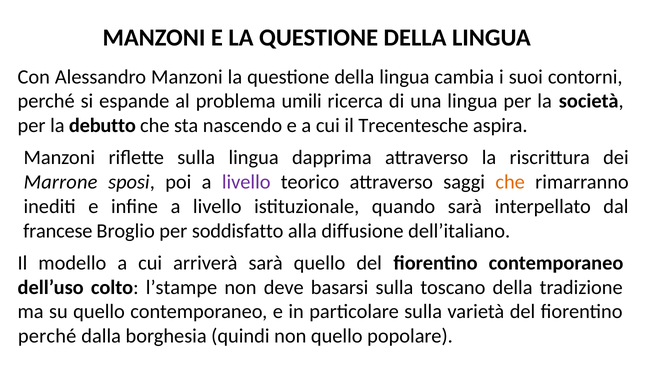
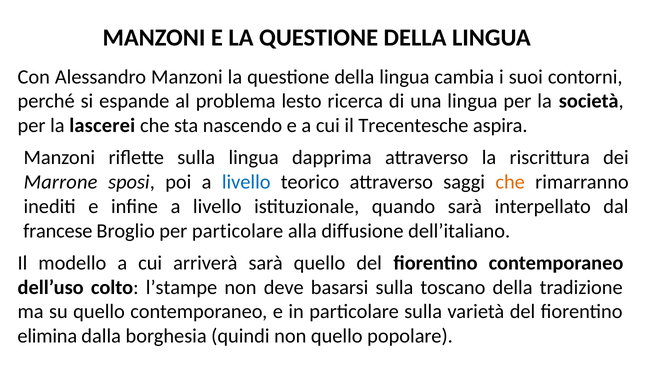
umili: umili -> lesto (302, 101)
debutto: debutto -> lascerei (102, 126)
livello colour: purple -> blue (246, 182)
per soddisfatto: soddisfatto -> particolare (238, 231)
perché: perché -> elimina (47, 336)
